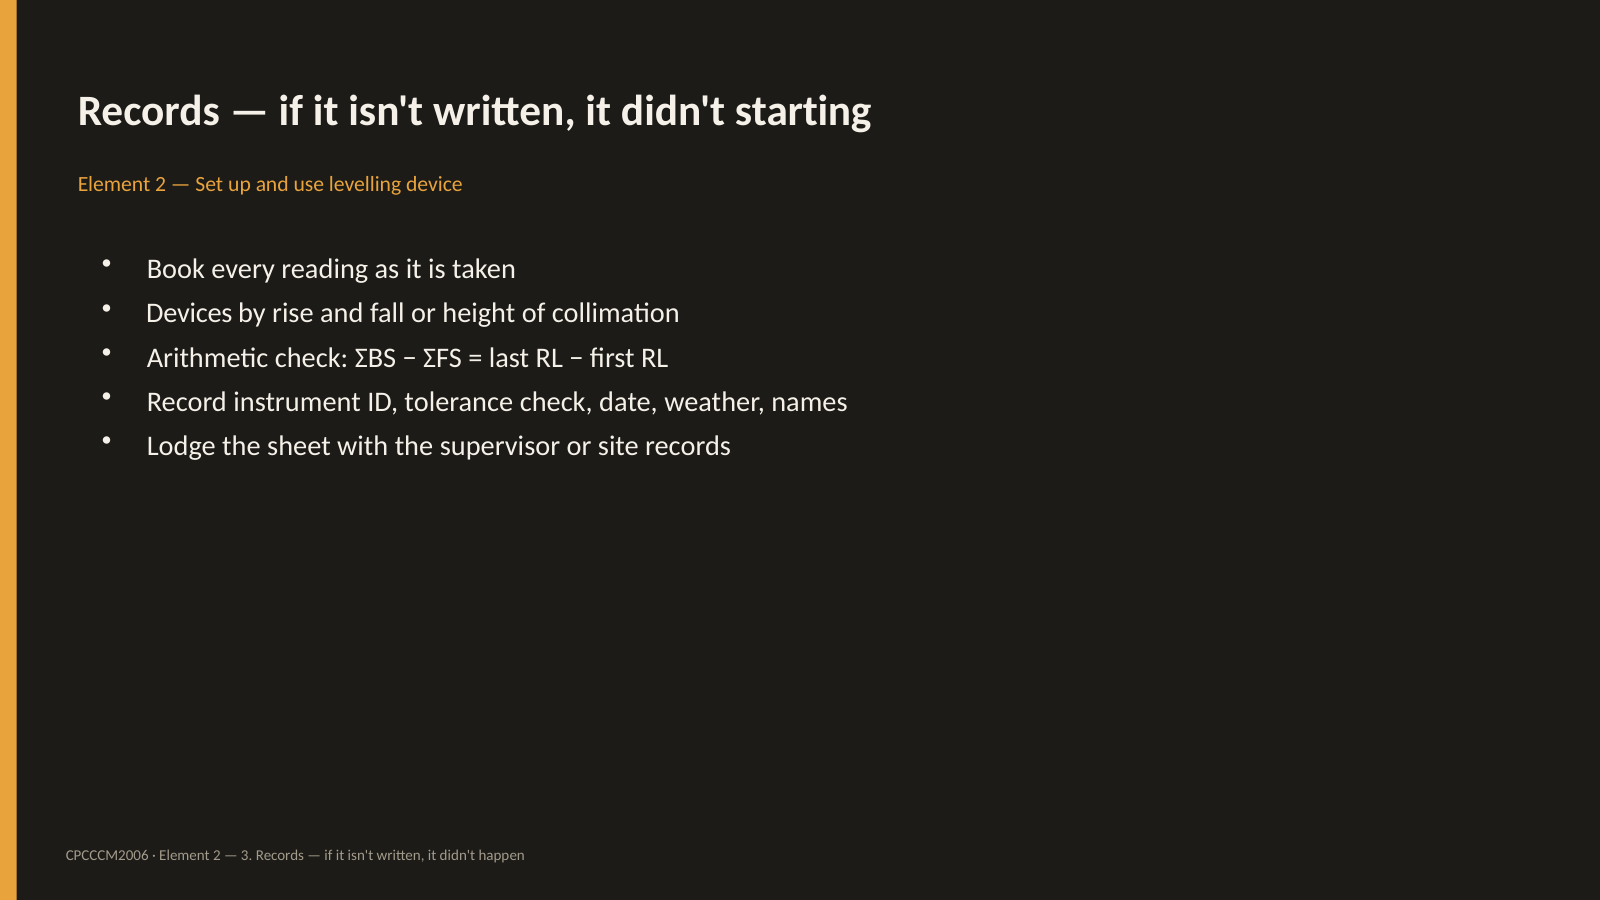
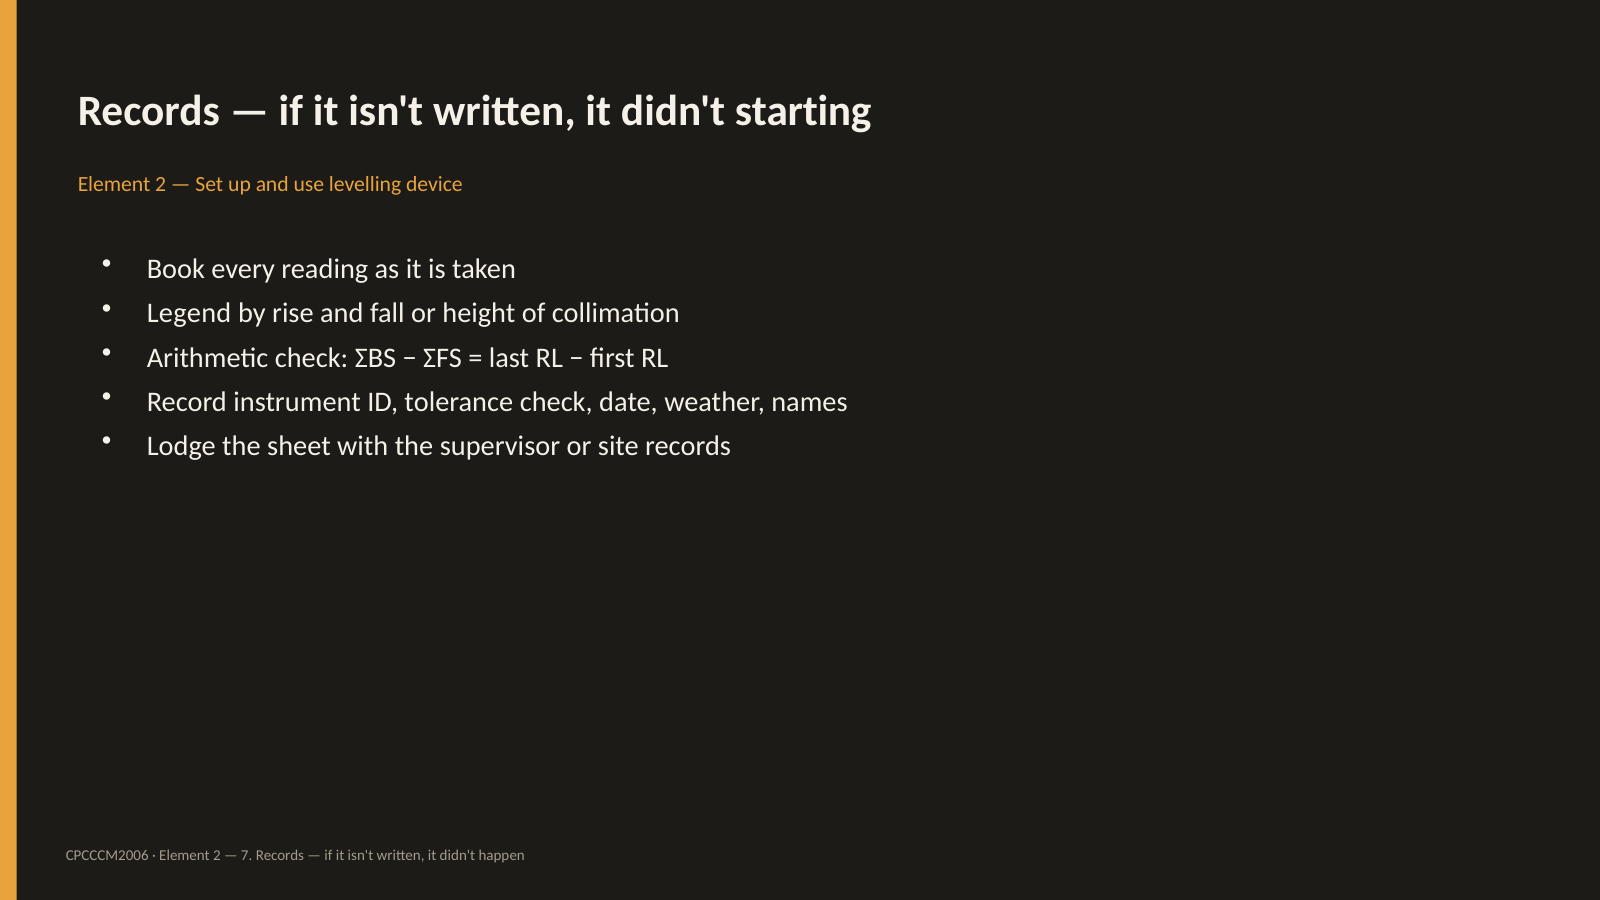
Devices: Devices -> Legend (189, 313)
3: 3 -> 7 (247, 856)
